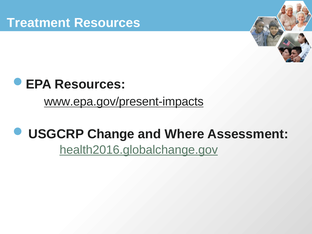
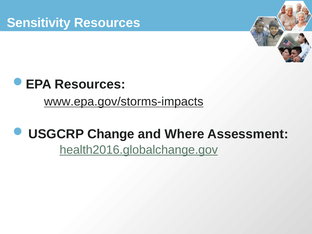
Treatment: Treatment -> Sensitivity (39, 23)
www.epa.gov/present-impacts: www.epa.gov/present-impacts -> www.epa.gov/storms-impacts (124, 102)
